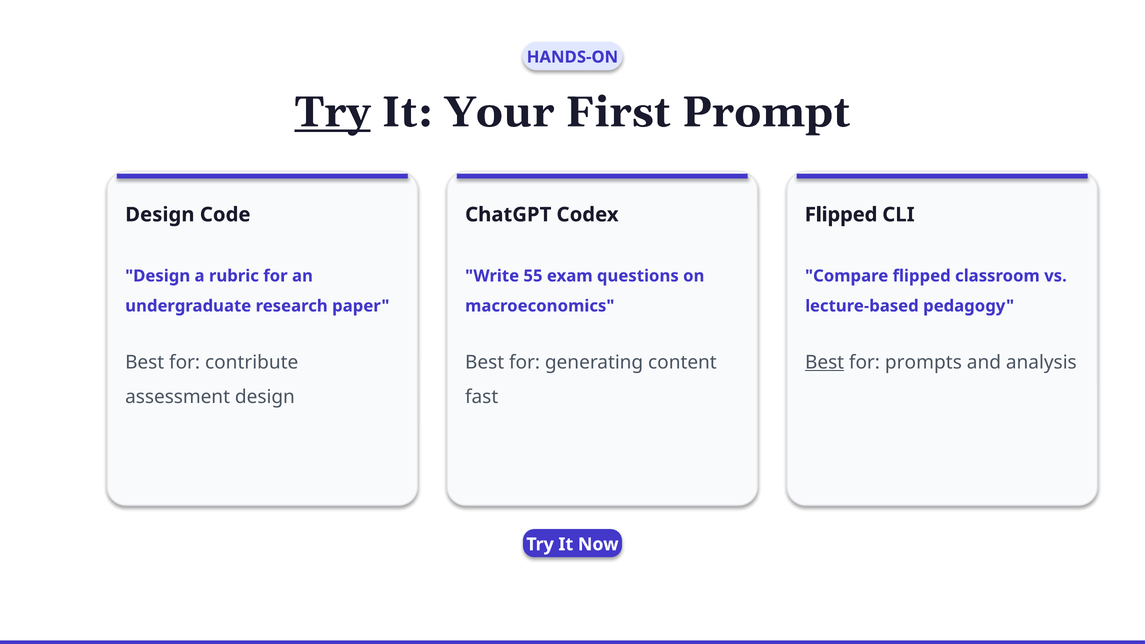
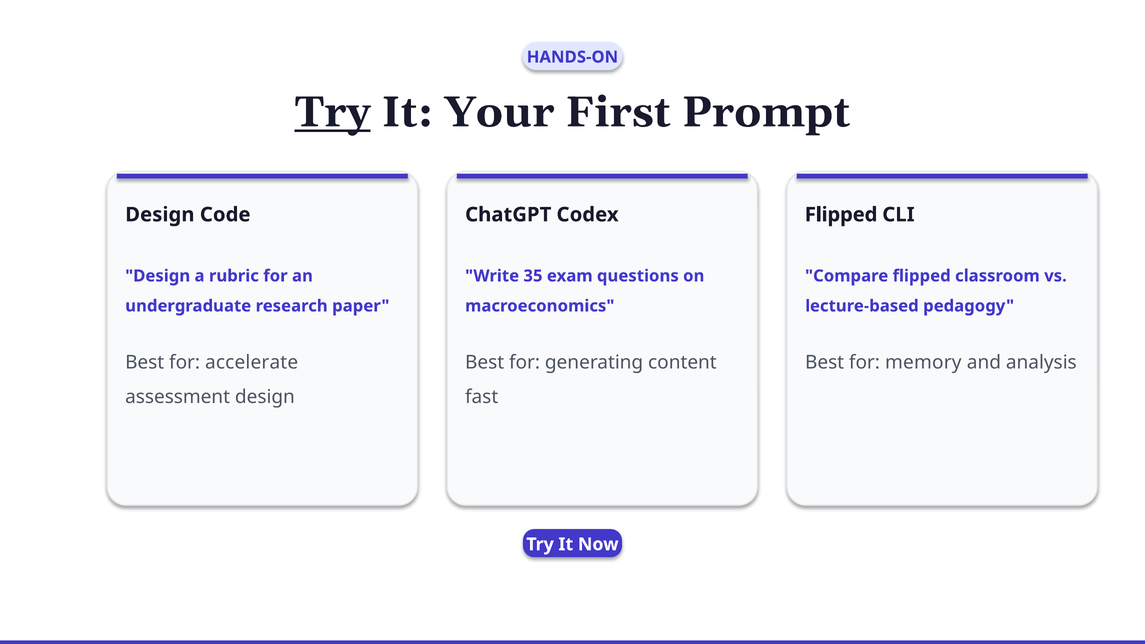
55: 55 -> 35 (533, 276)
contribute: contribute -> accelerate (252, 362)
Best underline: present -> none (825, 362)
prompts: prompts -> memory (923, 362)
